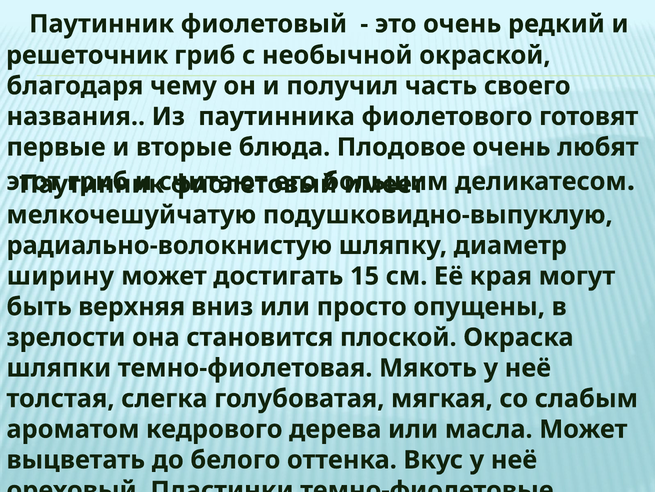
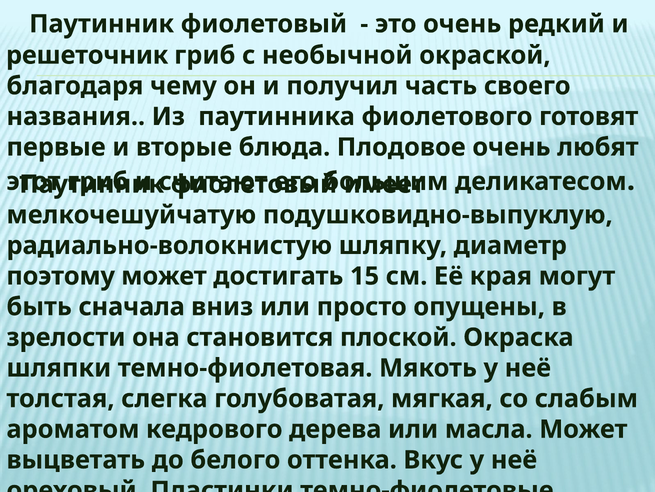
ширину: ширину -> поэтому (61, 276)
верхняя: верхняя -> сначала (132, 306)
